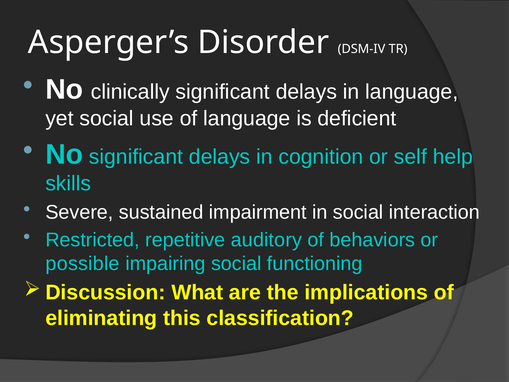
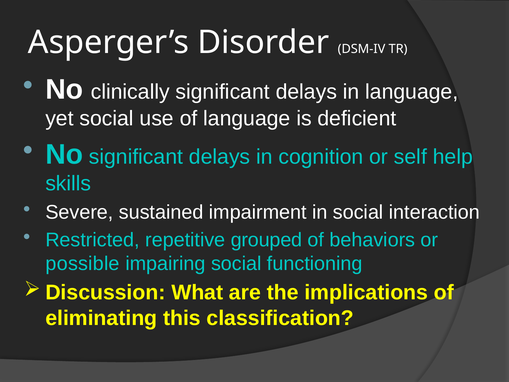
auditory: auditory -> grouped (267, 240)
